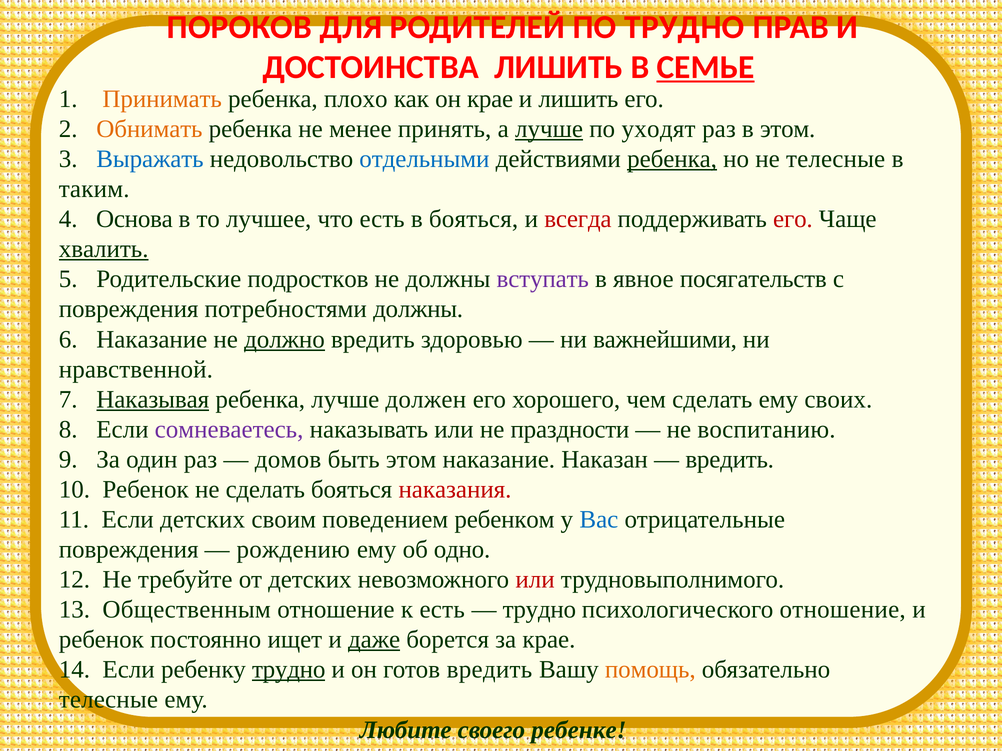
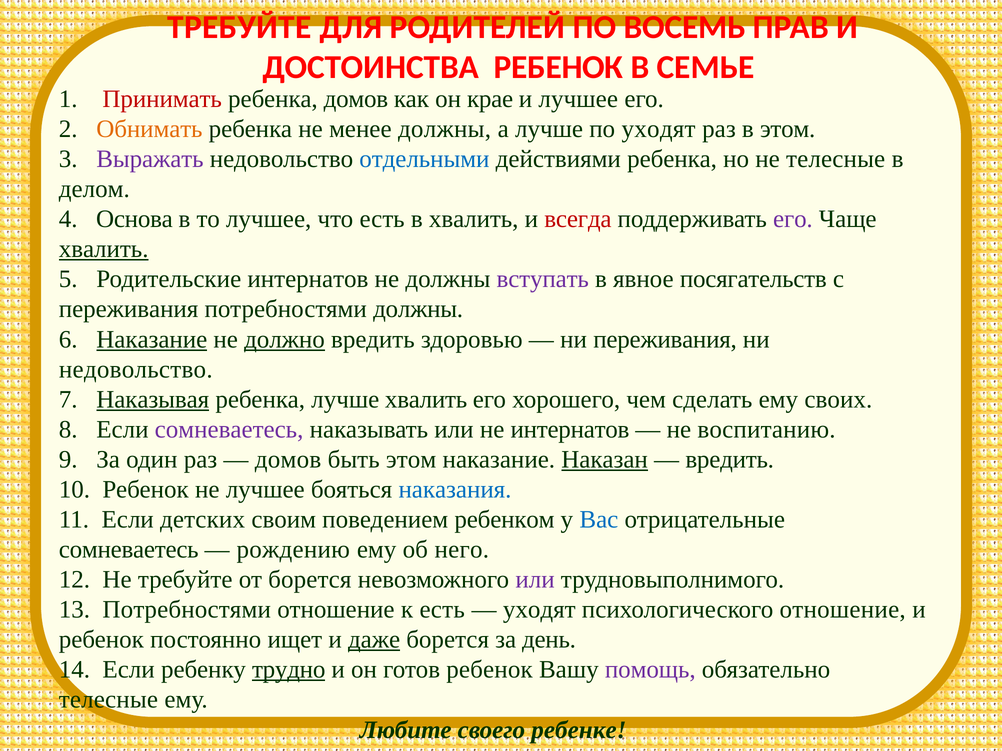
ПОРОКОВ: ПОРОКОВ -> ТРЕБУЙТЕ (239, 27)
ПО ТРУДНО: ТРУДНО -> ВОСЕМЬ (685, 27)
ДОСТОИНСТВА ЛИШИТЬ: ЛИШИТЬ -> РЕБЕНОК (559, 67)
СЕМЬЕ underline: present -> none (706, 67)
Принимать colour: orange -> red (162, 99)
ребенка плохо: плохо -> домов (356, 99)
и лишить: лишить -> лучшее (578, 99)
менее принять: принять -> должны (445, 129)
лучше underline: present -> none (549, 129)
Выражать colour: blue -> purple (150, 159)
ребенка underline: present -> none (672, 159)
таким: таким -> делом (94, 189)
в бояться: бояться -> хвалить (474, 219)
его colour: red -> purple (793, 219)
Родительские подростков: подростков -> интернатов (308, 279)
повреждения: повреждения -> переживания (129, 309)
Наказание underline: none -> present (152, 339)
ни важнейшими: важнейшими -> переживания (665, 339)
нравственной: нравственной -> недовольство (136, 370)
лучше должен: должен -> хвалить (426, 400)
не праздности: праздности -> интернатов (570, 430)
Наказан underline: none -> present (605, 460)
не сделать: сделать -> лучшее (265, 490)
наказания colour: red -> blue (455, 490)
повреждения: повреждения -> сомневаетесь (129, 550)
одно: одно -> него (462, 550)
от детских: детских -> борется (310, 580)
или colour: red -> purple (535, 580)
13 Общественным: Общественным -> Потребностями (187, 610)
трудно: трудно -> уходят (539, 610)
за крае: крае -> день (549, 640)
готов вредить: вредить -> ребенок (490, 670)
помощь colour: orange -> purple (650, 670)
